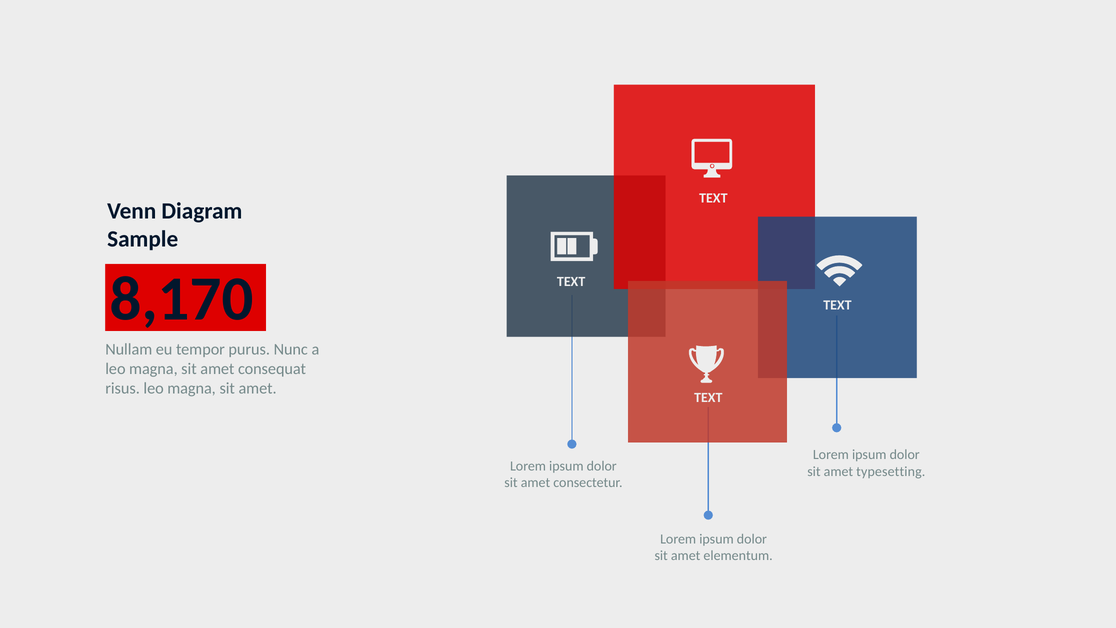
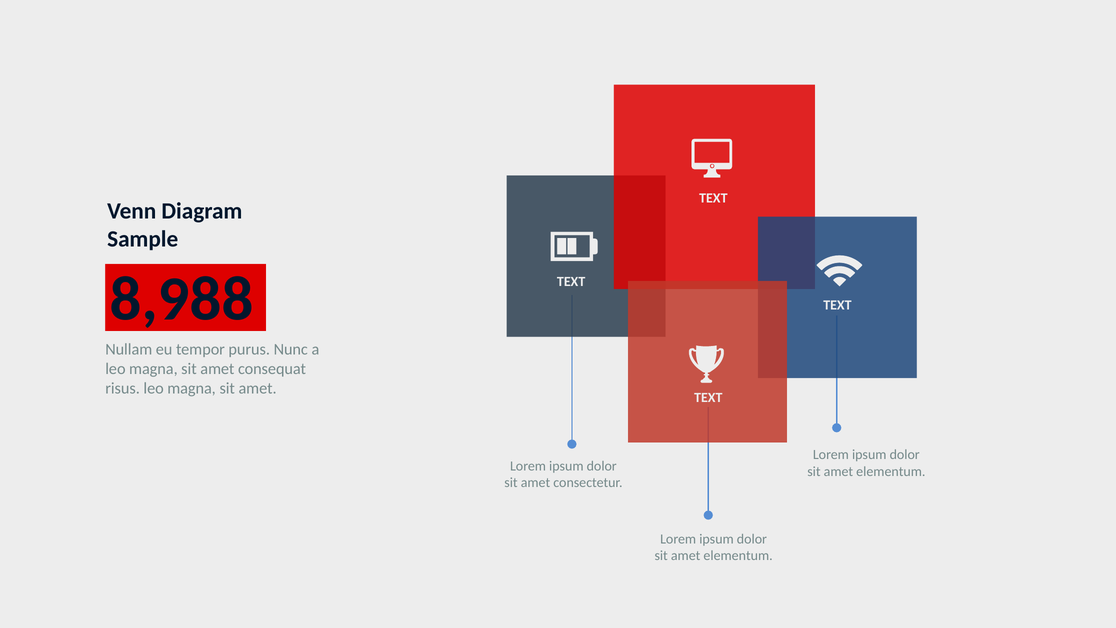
8,170: 8,170 -> 8,988 (182, 299)
typesetting: typesetting -> elementum (891, 471)
